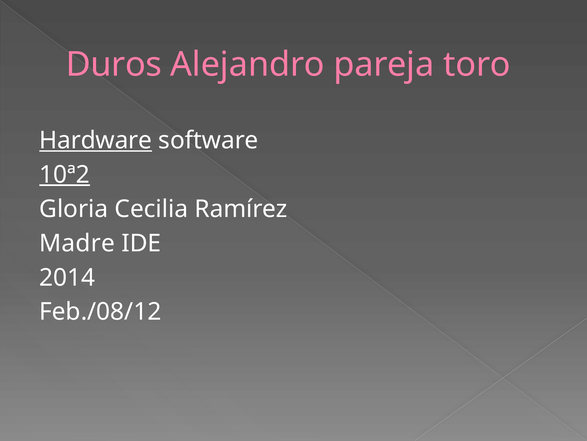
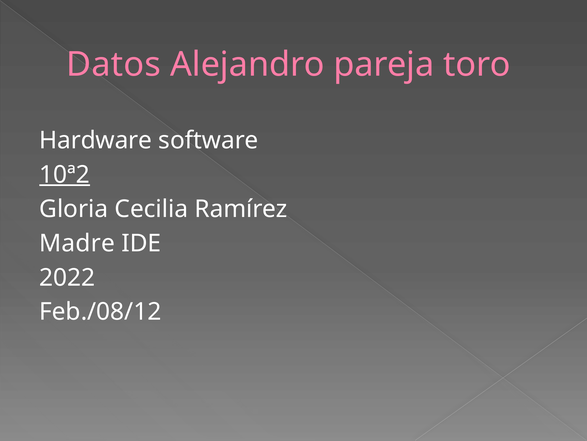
Duros: Duros -> Datos (114, 64)
Hardware underline: present -> none (96, 140)
2014: 2014 -> 2022 (67, 277)
